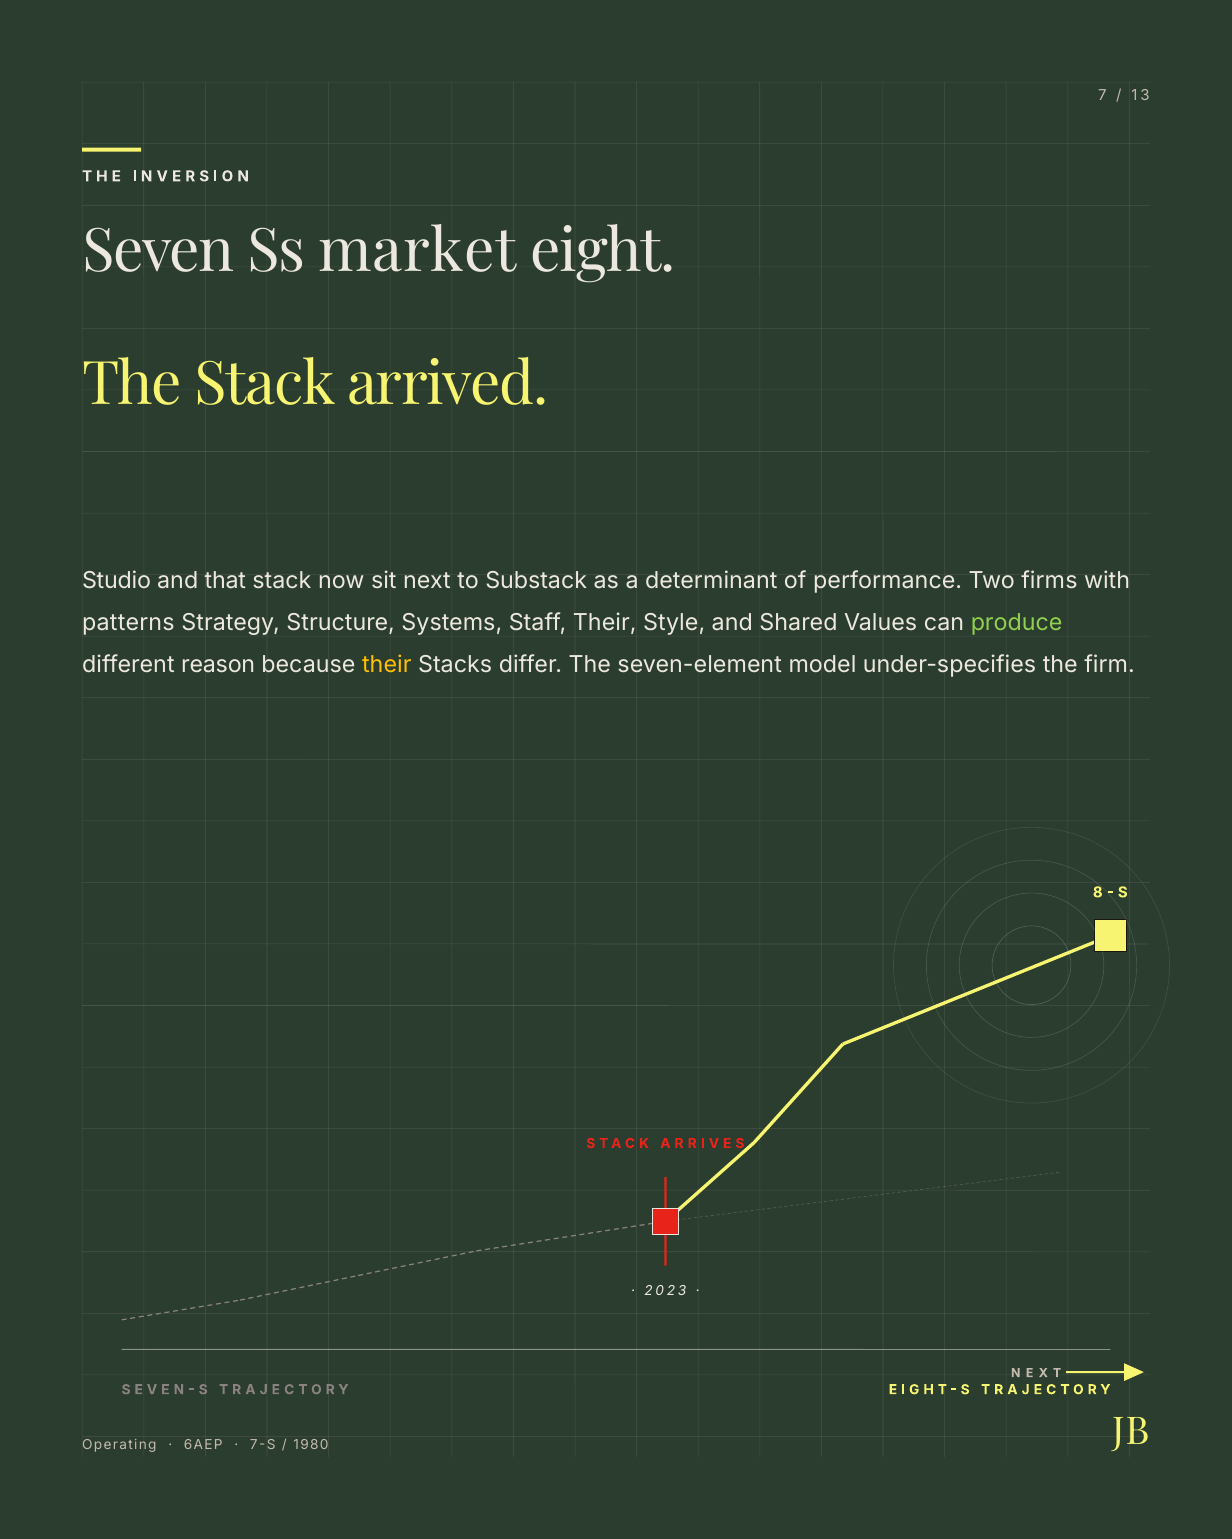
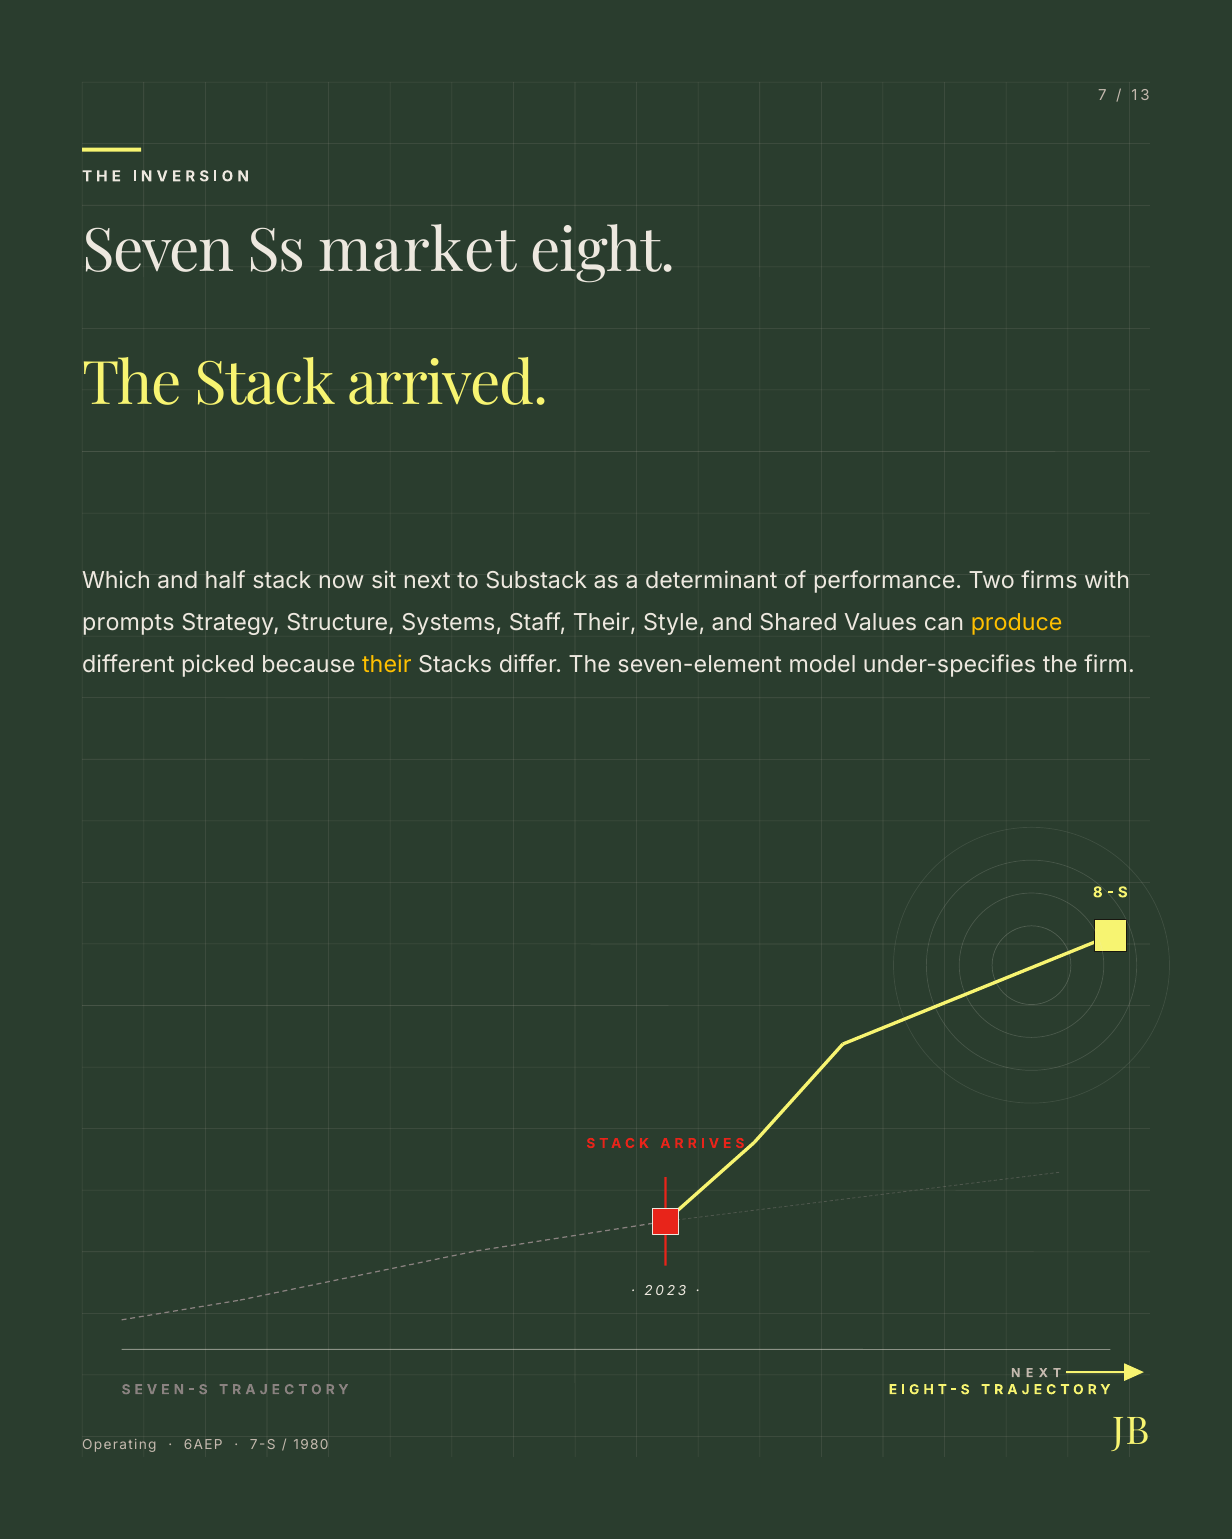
Studio: Studio -> Which (116, 581)
that: that -> half (225, 581)
patterns: patterns -> prompts (128, 623)
produce colour: light green -> yellow (1017, 623)
reason: reason -> picked (218, 665)
